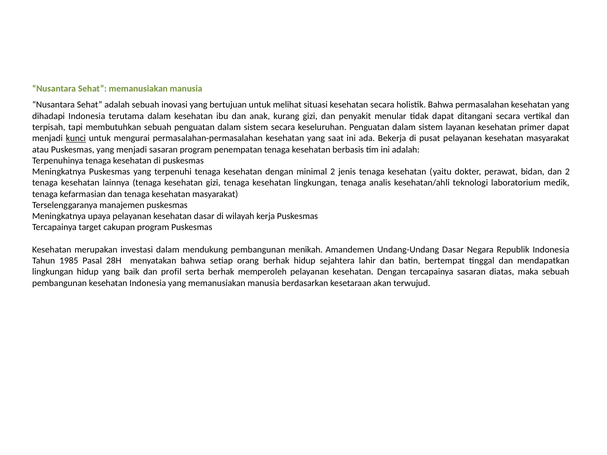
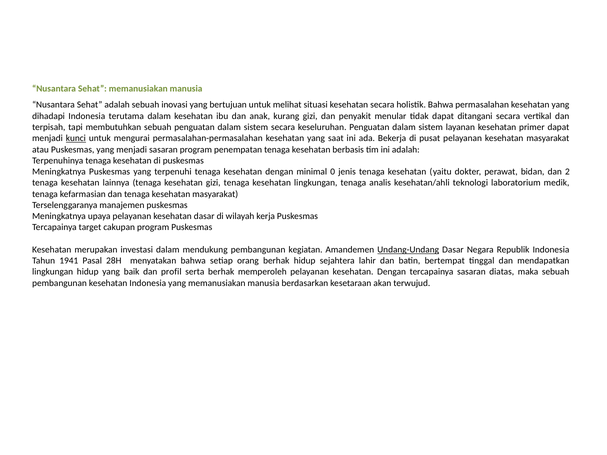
minimal 2: 2 -> 0 (333, 172)
menikah: menikah -> kegiatan (306, 250)
Undang-Undang underline: none -> present (408, 250)
1985: 1985 -> 1941 (69, 261)
